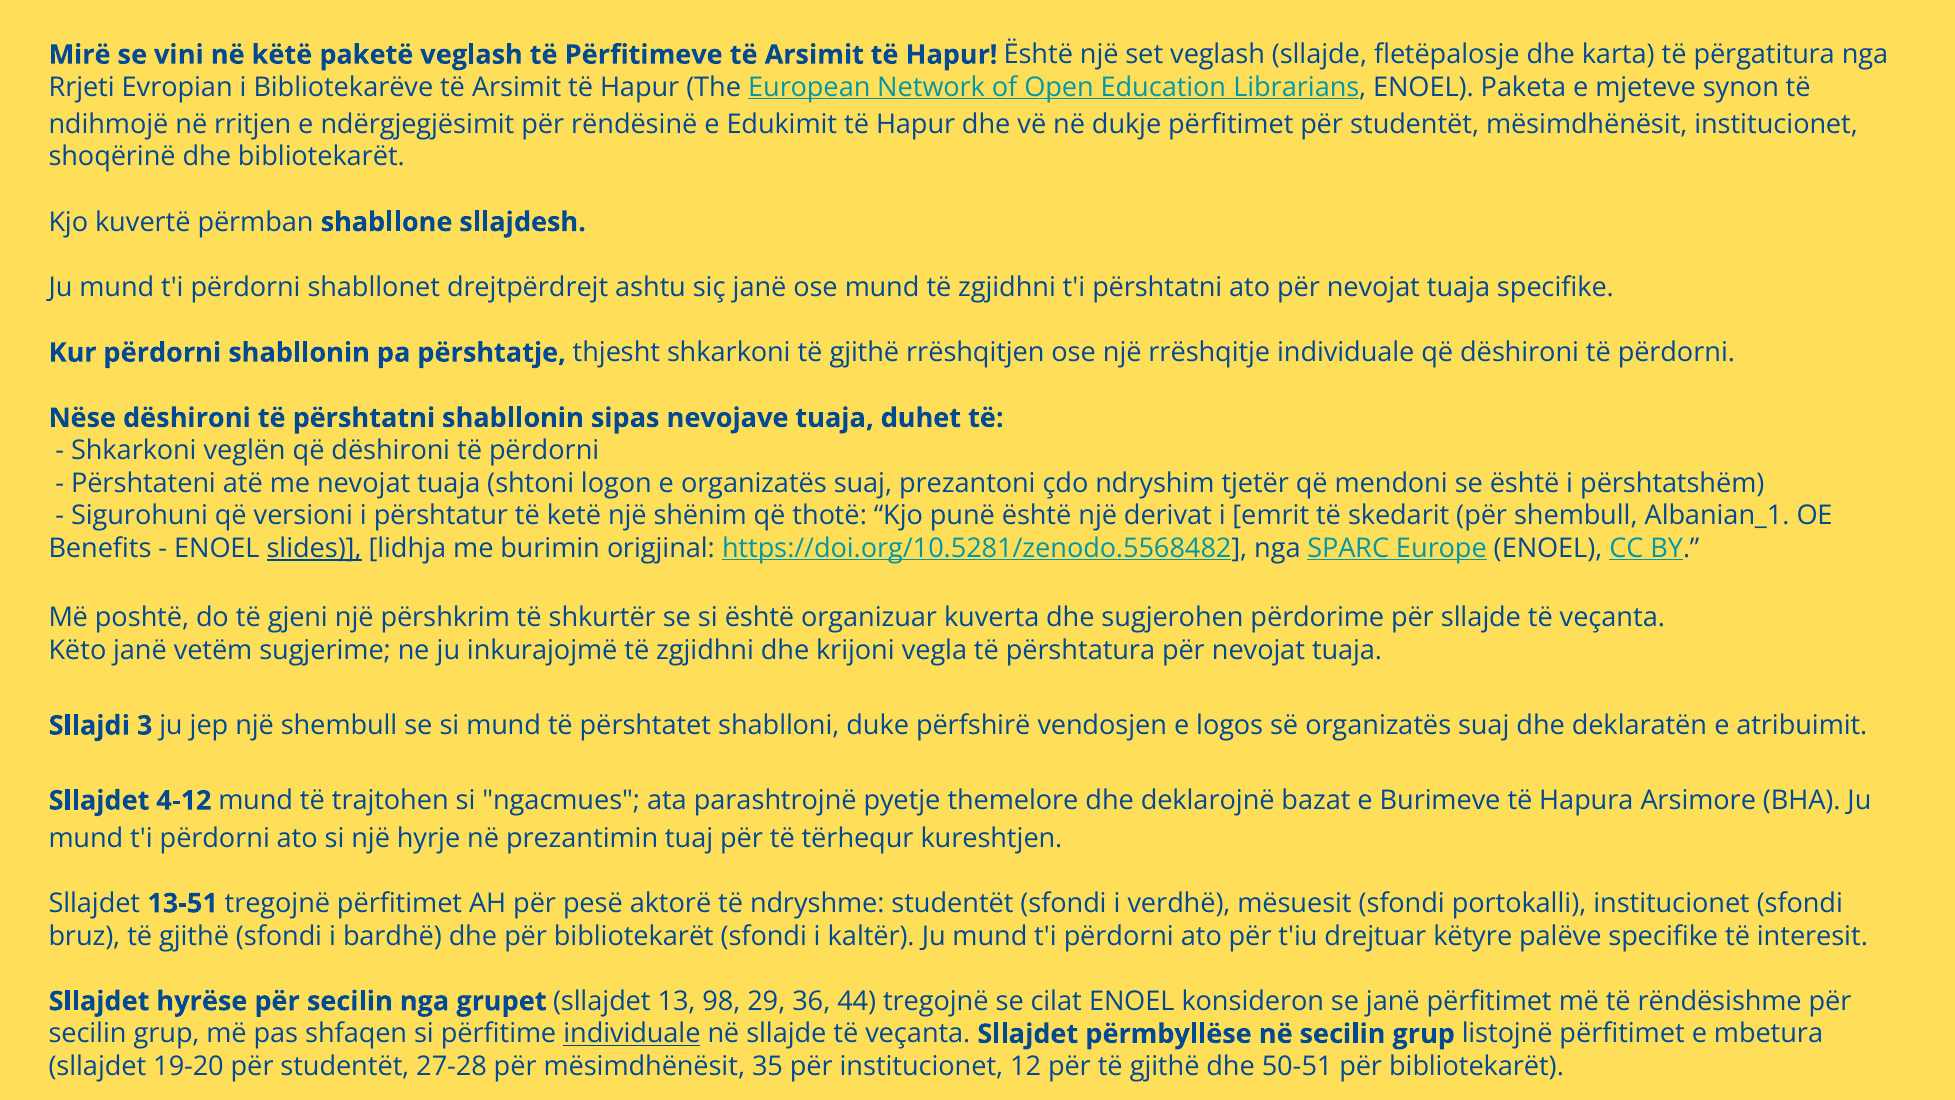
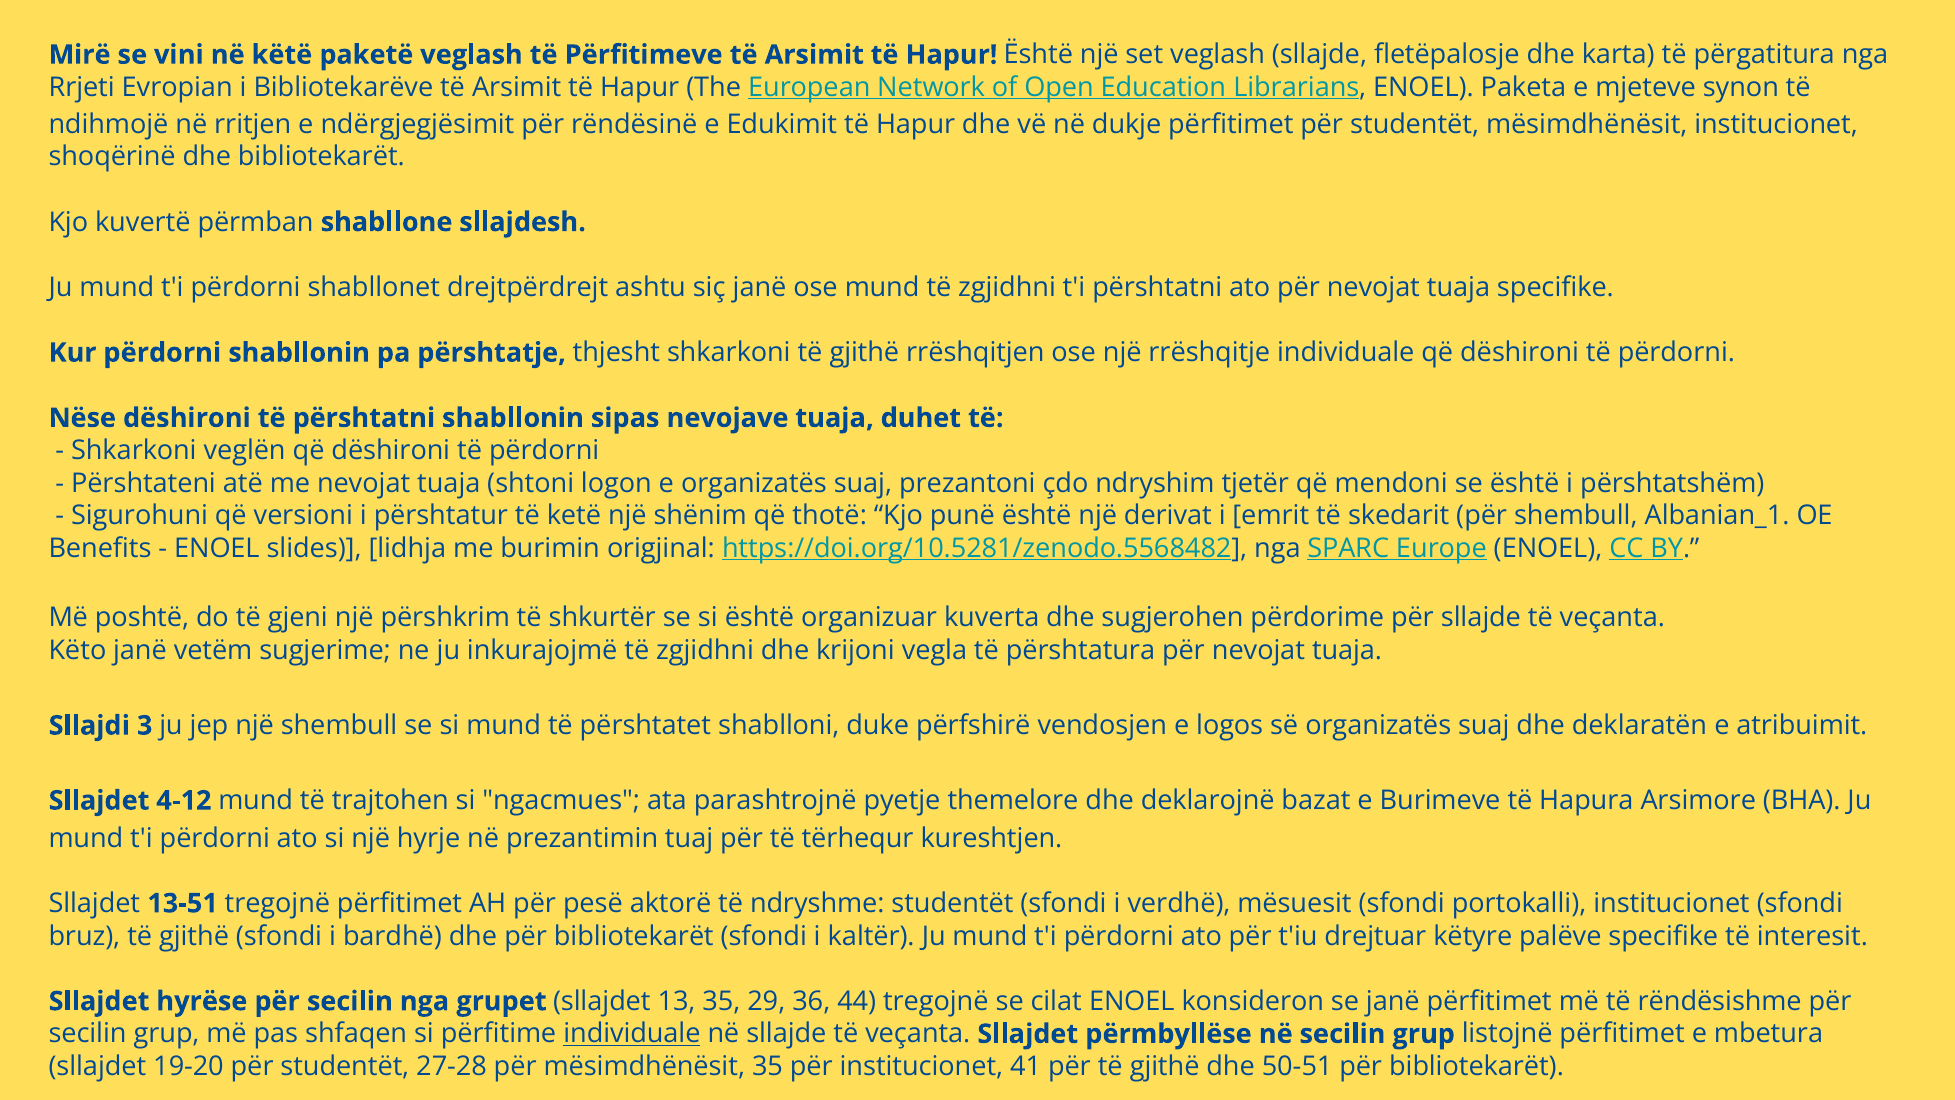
slides underline: present -> none (314, 548)
13 98: 98 -> 35 (721, 1001)
12: 12 -> 41 (1026, 1066)
